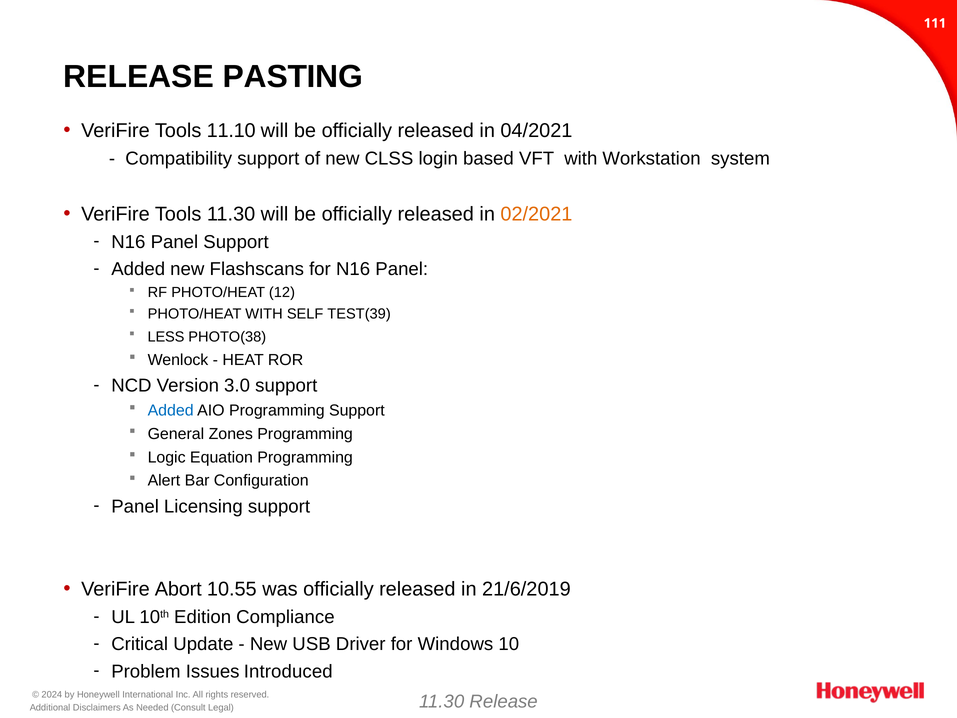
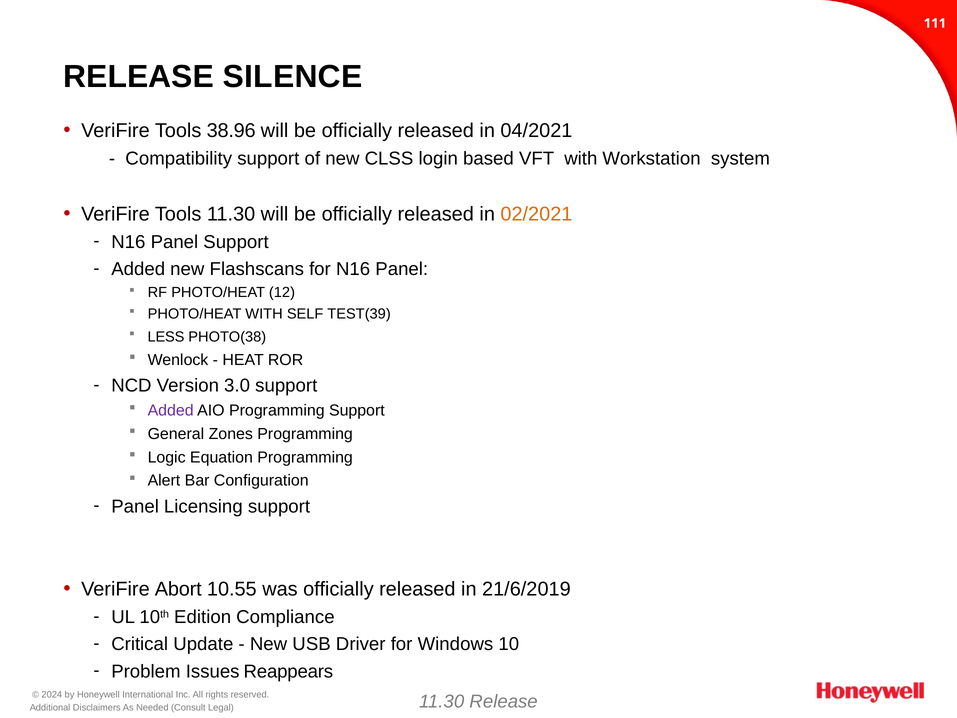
PASTING: PASTING -> SILENCE (293, 77)
11.10: 11.10 -> 38.96 (231, 131)
Added colour: blue -> purple (171, 410)
Introduced: Introduced -> Reappears (288, 671)
